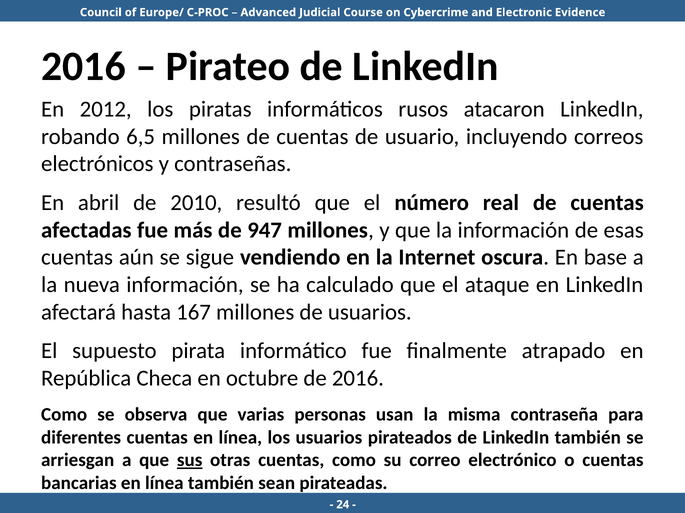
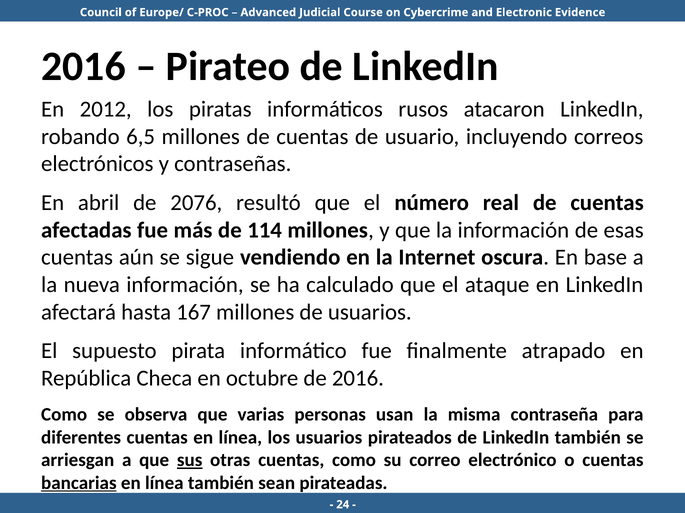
2010: 2010 -> 2076 (196, 203)
947: 947 -> 114 (265, 230)
bancarias underline: none -> present (79, 484)
